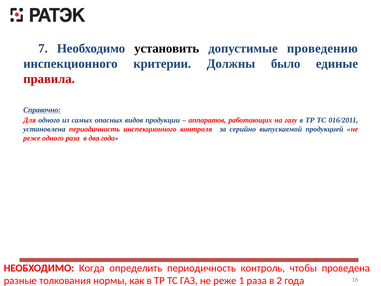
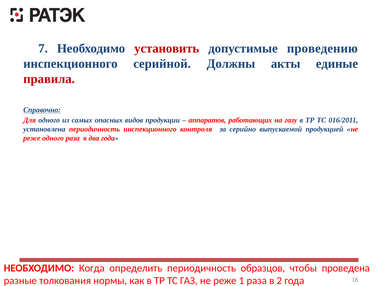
установить colour: black -> red (167, 48)
критерии: критерии -> серийной (162, 64)
было: было -> акты (286, 64)
контроль: контроль -> образцов (263, 268)
